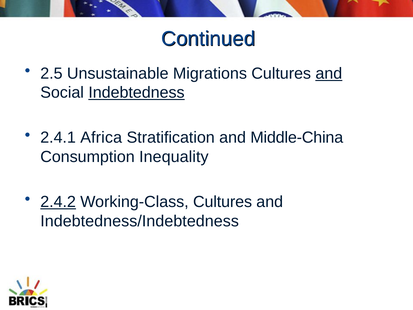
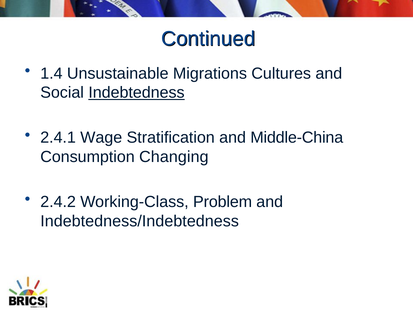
2.5: 2.5 -> 1.4 (51, 73)
and underline: present -> none (329, 73)
Africa: Africa -> Wage (101, 138)
Inequality: Inequality -> Changing (174, 157)
2.4.2 underline: present -> none (58, 202)
Working-Class Cultures: Cultures -> Problem (223, 202)
